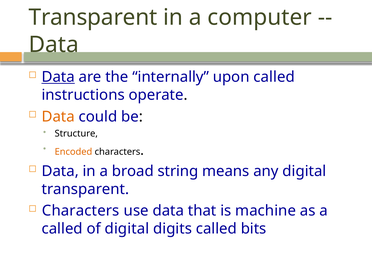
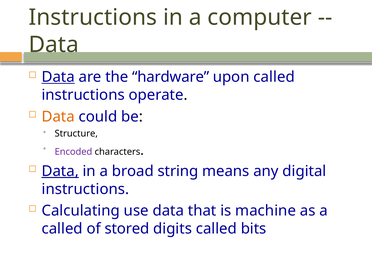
Transparent: Transparent -> Instructions (93, 17)
internally: internally -> hardware (171, 77)
Encoded colour: orange -> purple (73, 152)
Data underline: none -> present (60, 171)
transparent: transparent -> instructions (85, 189)
Characters: Characters -> Calculating (81, 211)
of digital: digital -> stored (127, 229)
